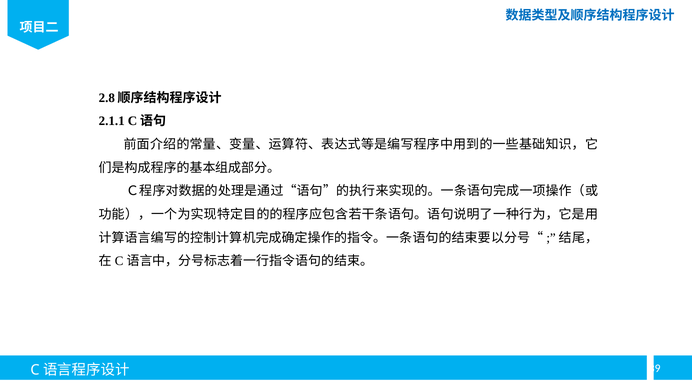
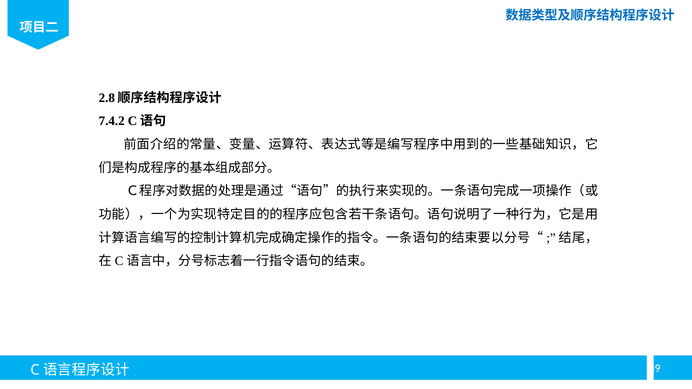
2.1.1: 2.1.1 -> 7.4.2 (112, 121)
